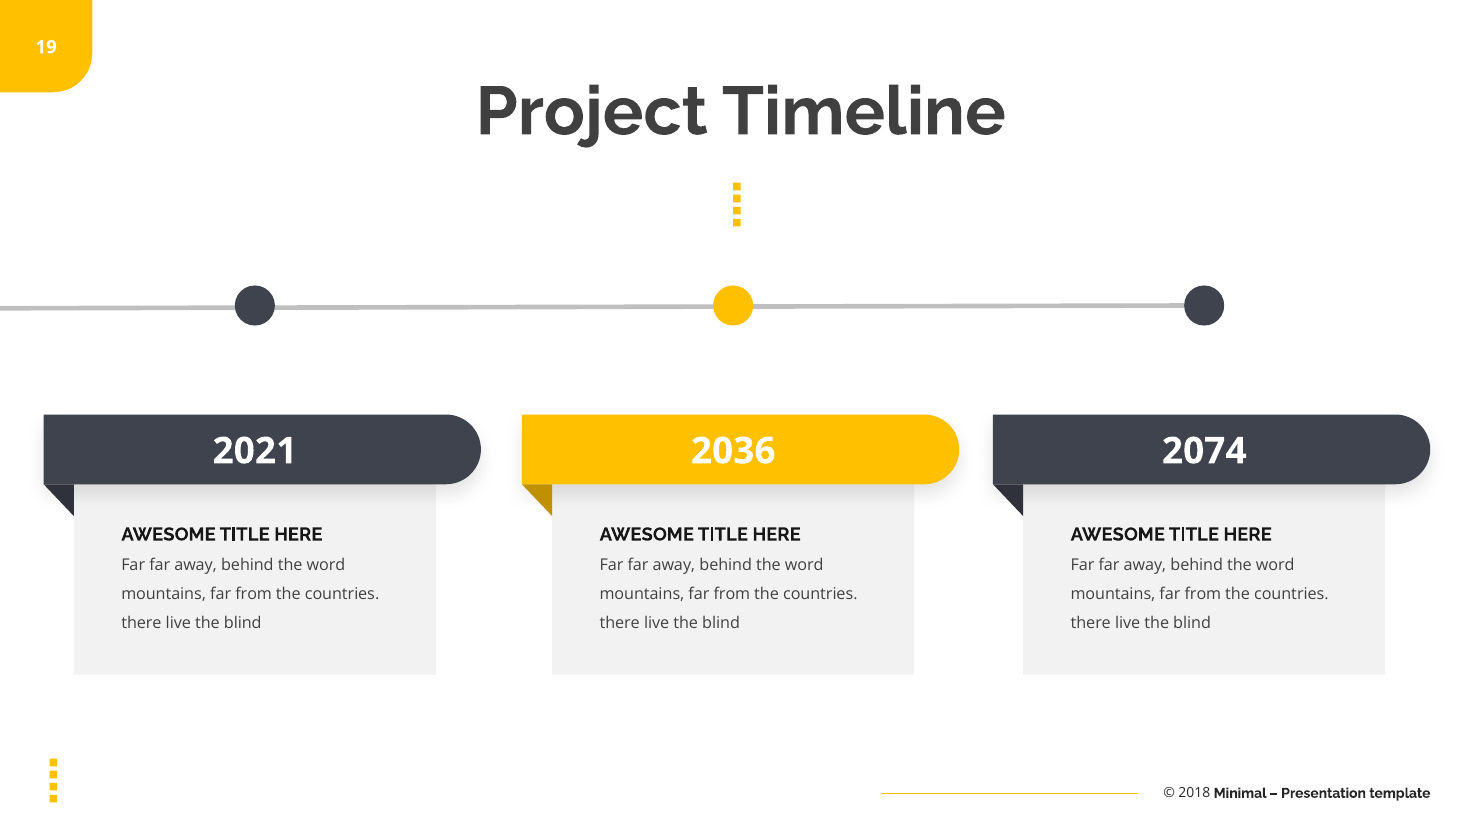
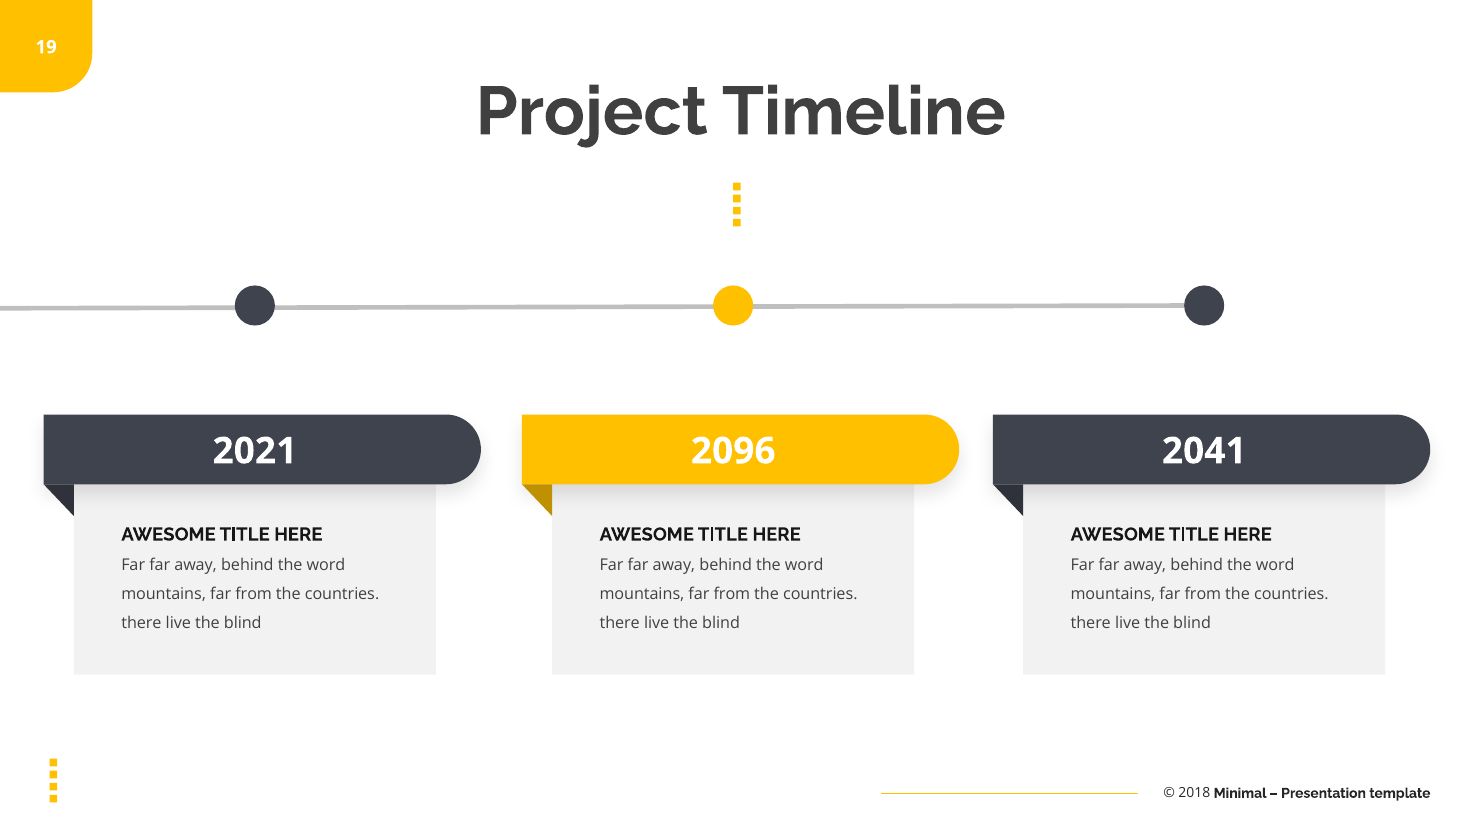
2036: 2036 -> 2096 (733, 451)
2074: 2074 -> 2041 (1204, 451)
